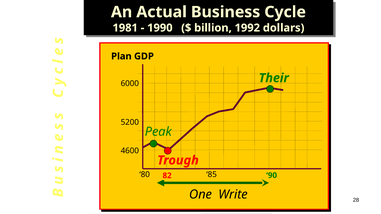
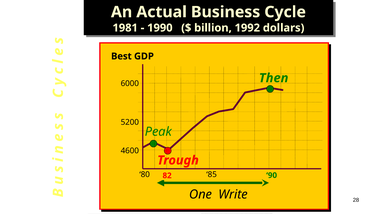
Plan: Plan -> Best (121, 56)
Their: Their -> Then (274, 78)
